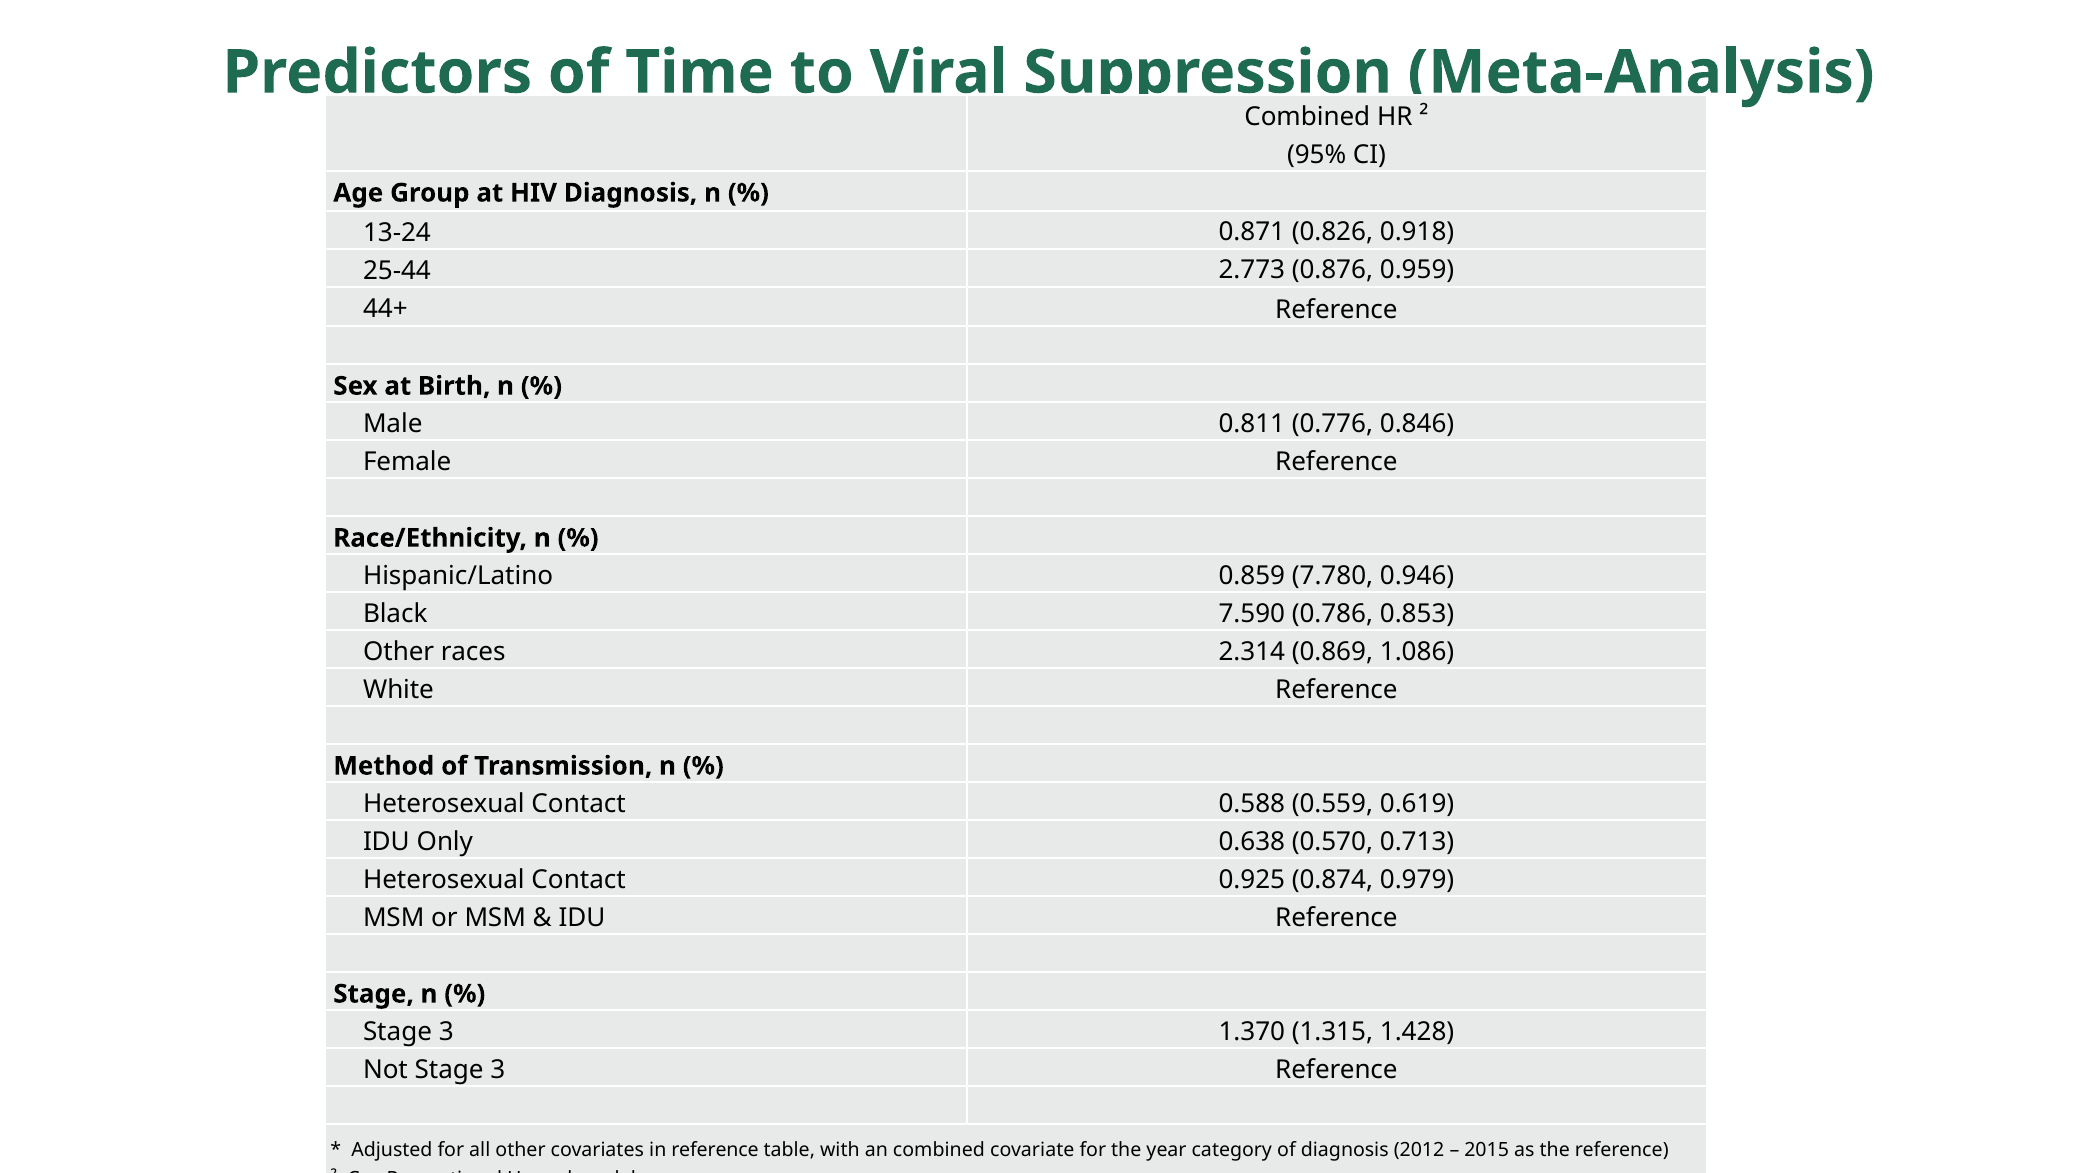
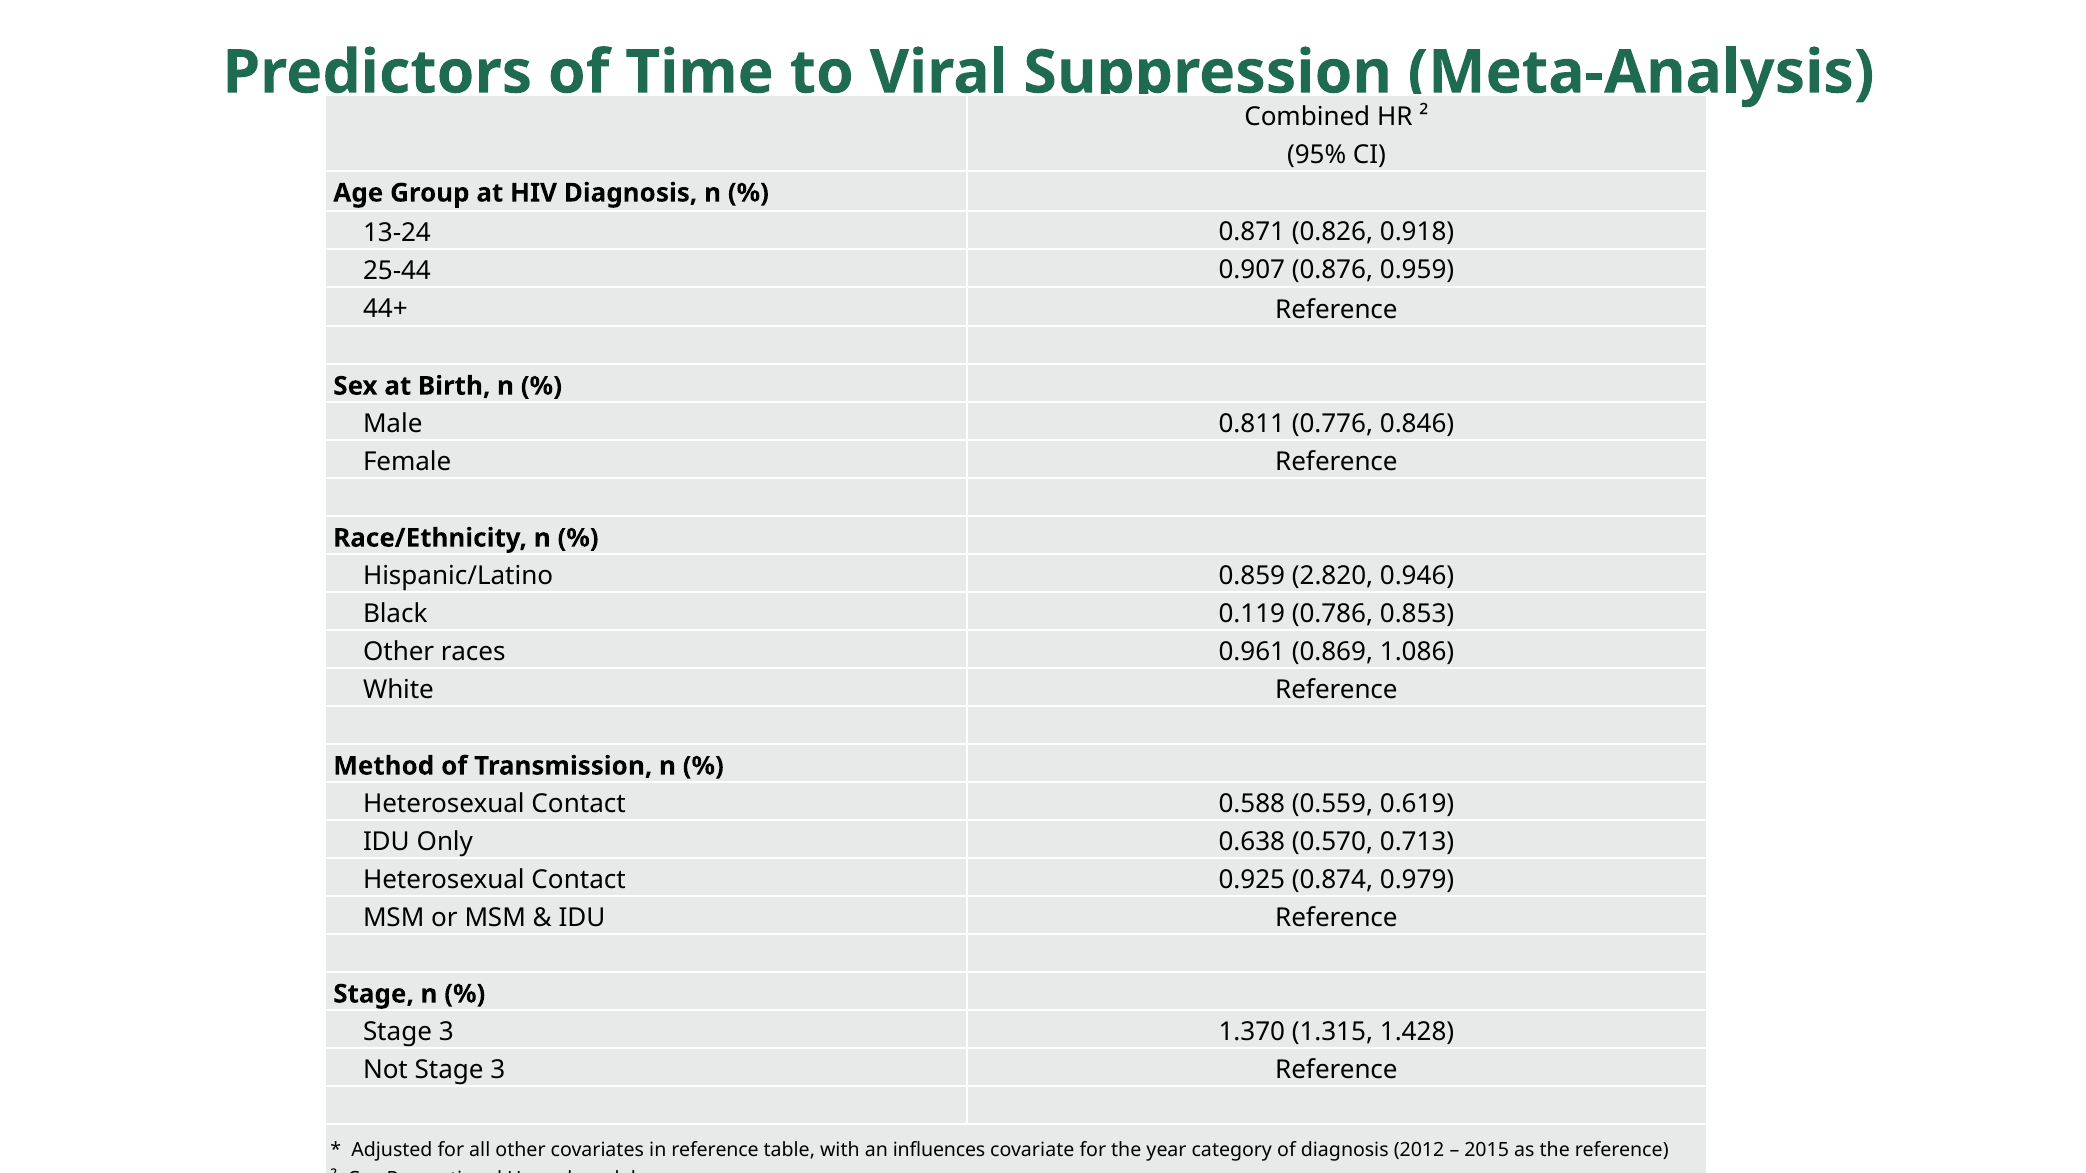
2.773: 2.773 -> 0.907 (1252, 270)
7.780: 7.780 -> 2.820 (1332, 576)
7.590: 7.590 -> 0.119 (1252, 614)
2.314: 2.314 -> 0.961 (1252, 652)
an combined: combined -> influences (939, 1151)
